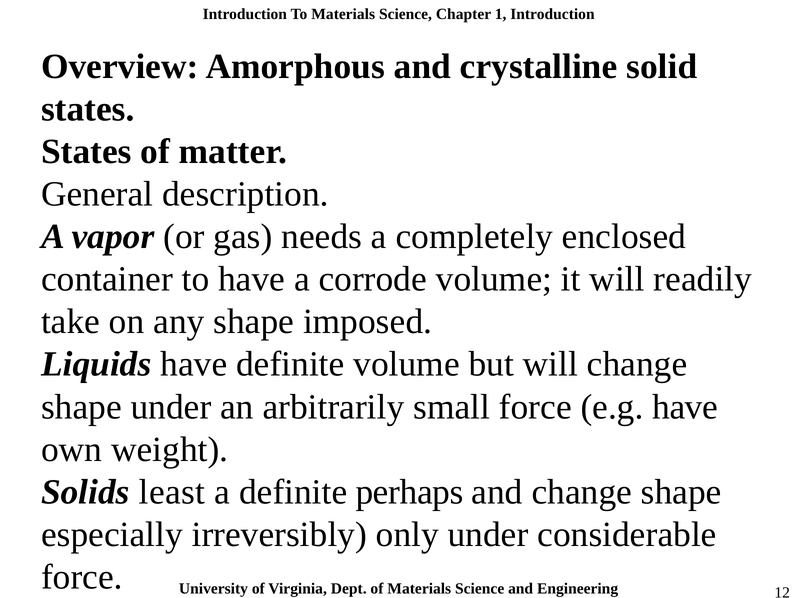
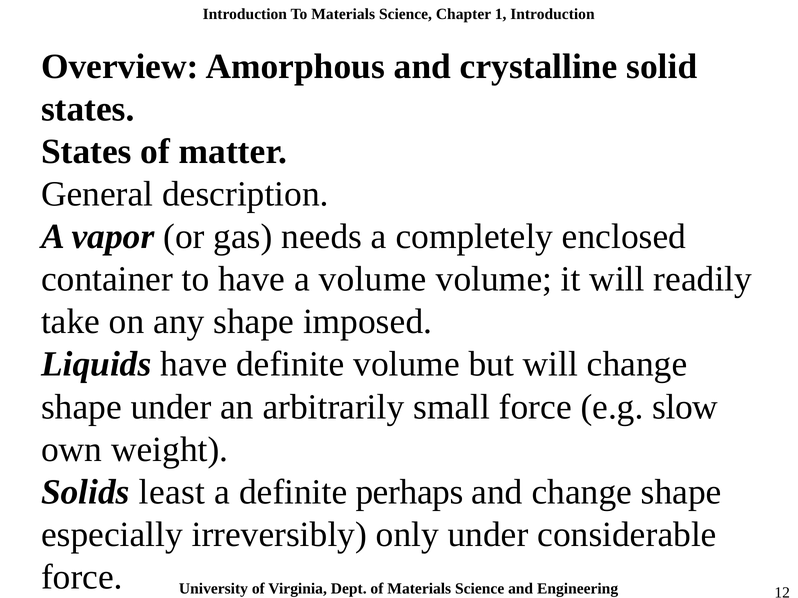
a corrode: corrode -> volume (373, 279)
e.g have: have -> slow (685, 407)
